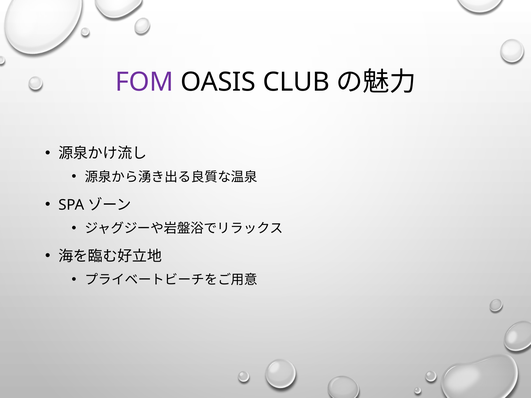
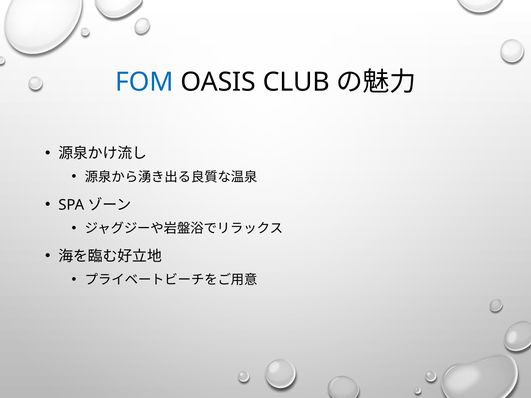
FOM colour: purple -> blue (144, 82)
